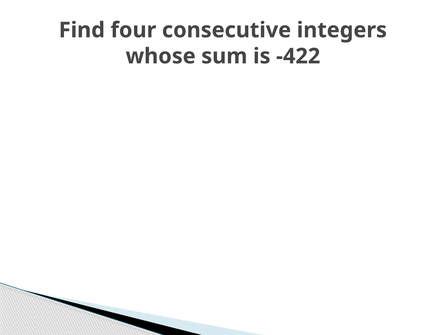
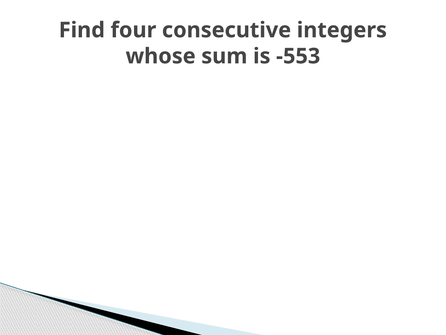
-422: -422 -> -553 (298, 56)
